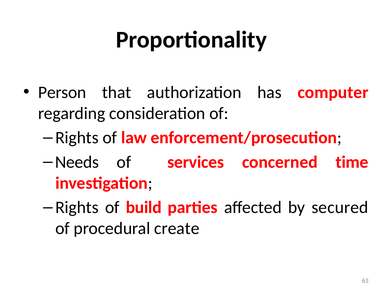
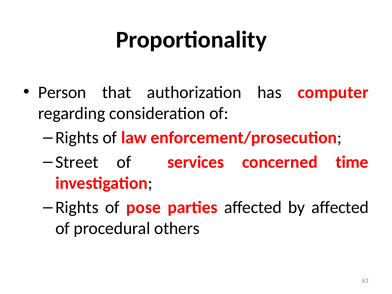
Needs: Needs -> Street (77, 162)
build: build -> pose (144, 207)
by secured: secured -> affected (340, 207)
create: create -> others (177, 228)
